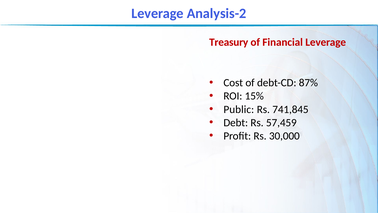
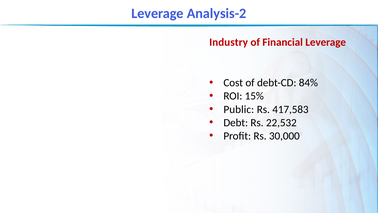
Treasury: Treasury -> Industry (229, 42)
87%: 87% -> 84% (308, 83)
741,845: 741,845 -> 417,583 (290, 109)
57,459: 57,459 -> 22,532 (281, 122)
